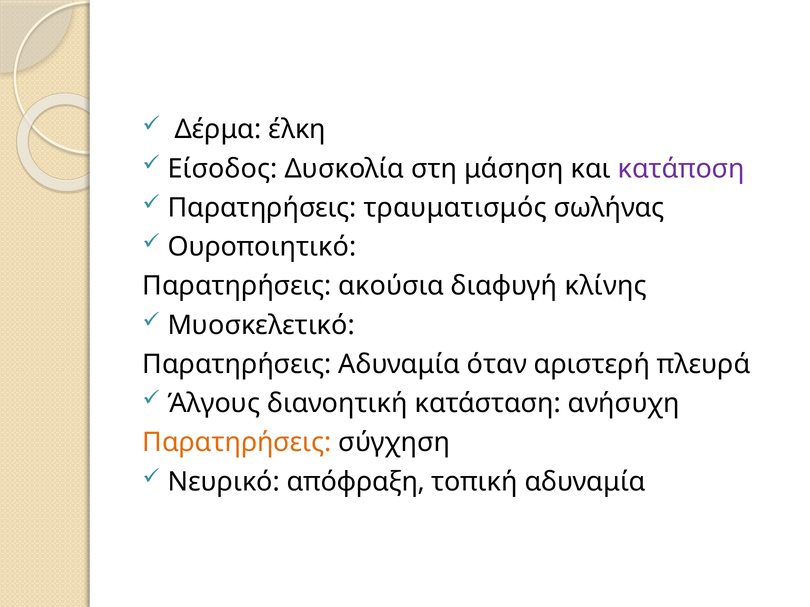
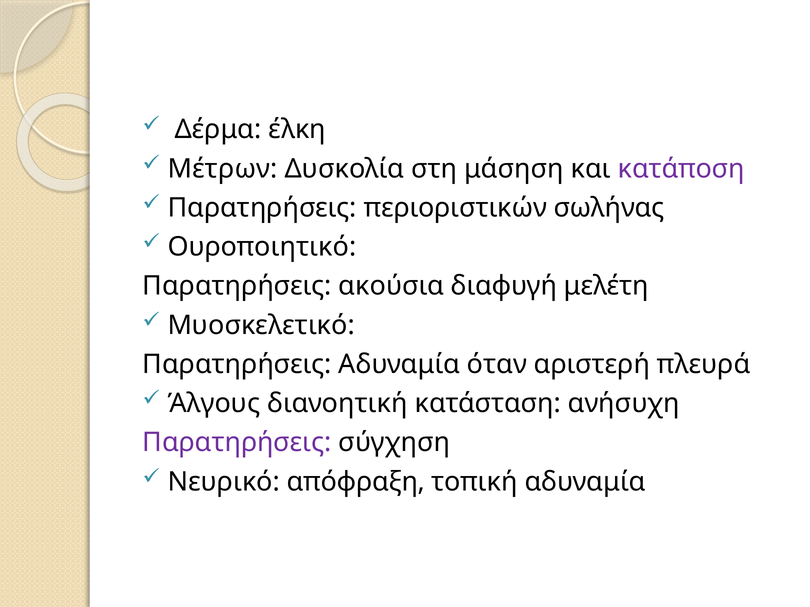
Είσοδος: Είσοδος -> Μέτρων (223, 169)
τραυματισμός: τραυματισμός -> περιοριστικών (455, 208)
κλίνης: κλίνης -> μελέτη (606, 286)
Παρατηρήσεις colour: orange -> purple (237, 443)
